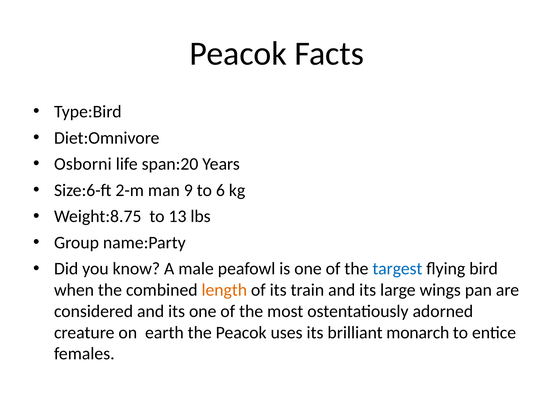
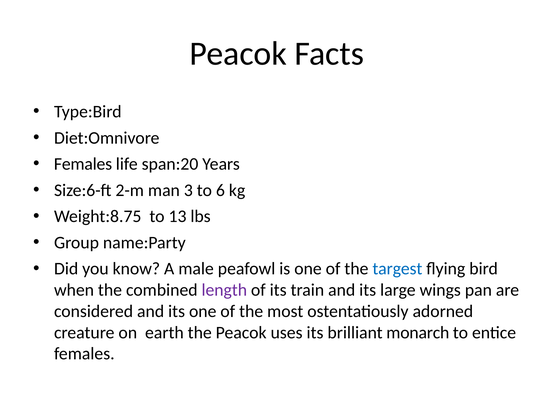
Osborni: Osborni -> Females (83, 164)
9: 9 -> 3 (188, 190)
length colour: orange -> purple (224, 290)
